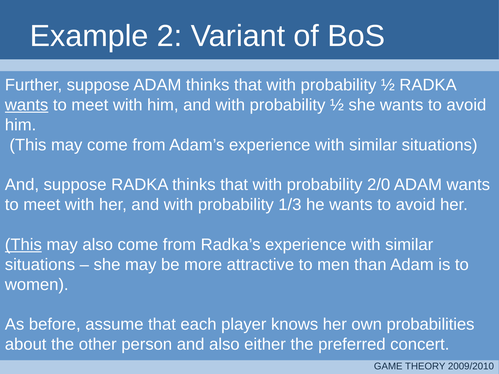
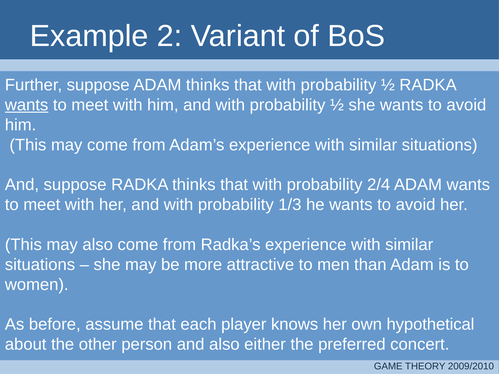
2/0: 2/0 -> 2/4 (379, 185)
This underline: present -> none (23, 245)
probabilities: probabilities -> hypothetical (430, 325)
